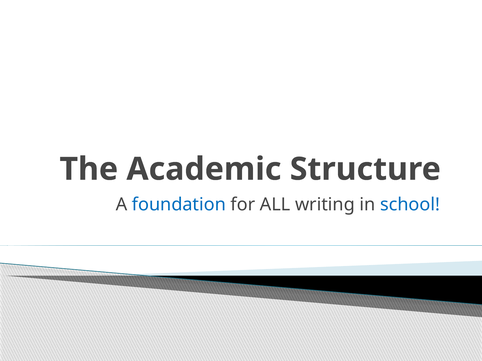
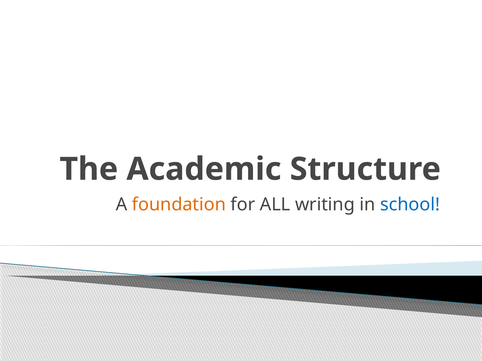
foundation colour: blue -> orange (179, 205)
